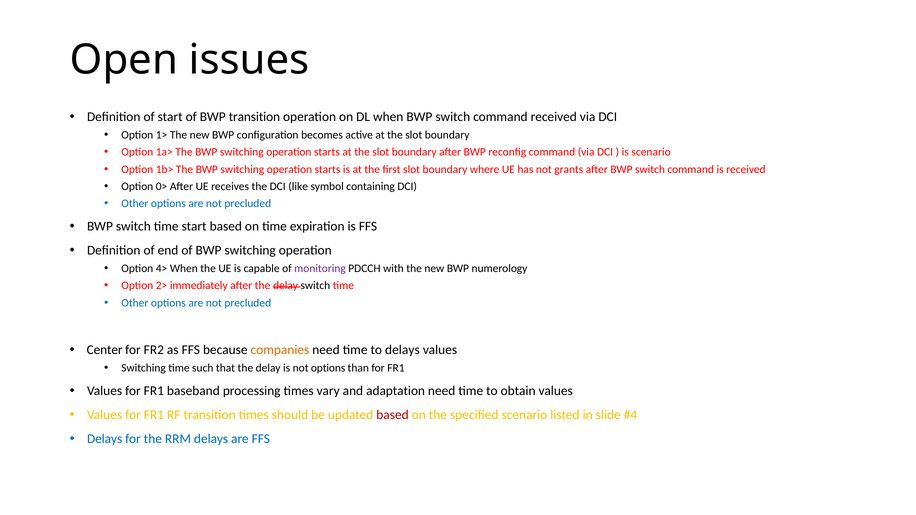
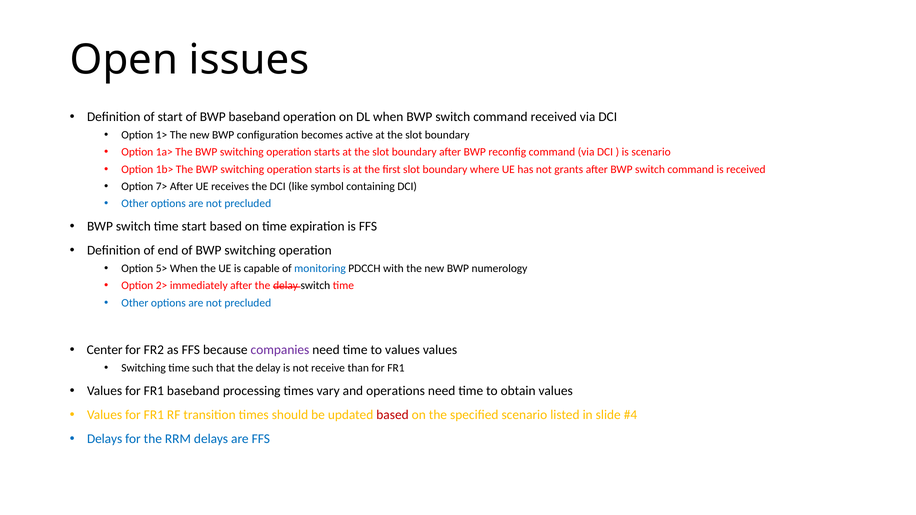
BWP transition: transition -> baseband (254, 117)
0>: 0> -> 7> (162, 186)
4>: 4> -> 5> (162, 269)
monitoring colour: purple -> blue (320, 269)
companies colour: orange -> purple (280, 350)
to delays: delays -> values (402, 350)
not options: options -> receive (328, 368)
adaptation: adaptation -> operations (396, 391)
